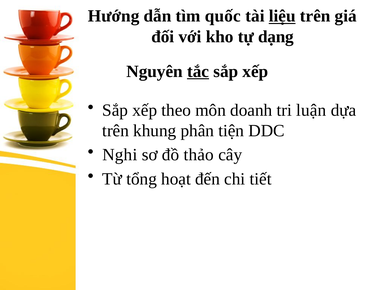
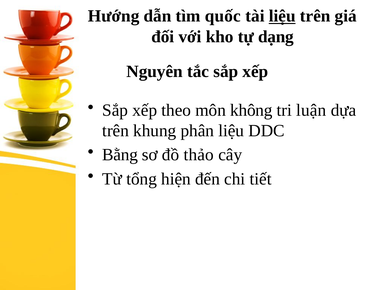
tắc underline: present -> none (198, 72)
doanh: doanh -> không (251, 110)
phân tiện: tiện -> liệu (231, 131)
Nghi: Nghi -> Bằng (120, 155)
hoạt: hoạt -> hiện (176, 179)
